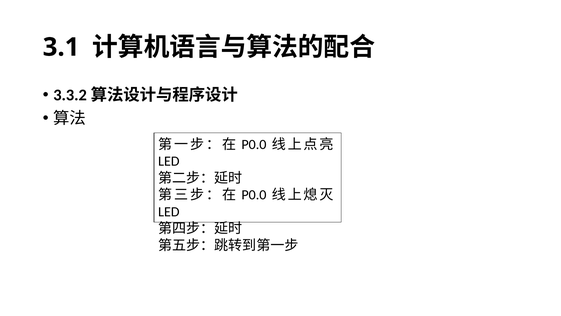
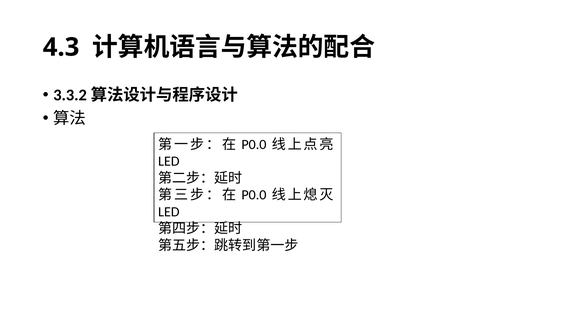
3.1: 3.1 -> 4.3 (61, 47)
